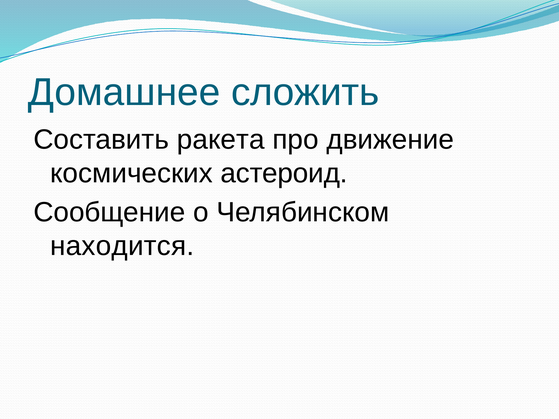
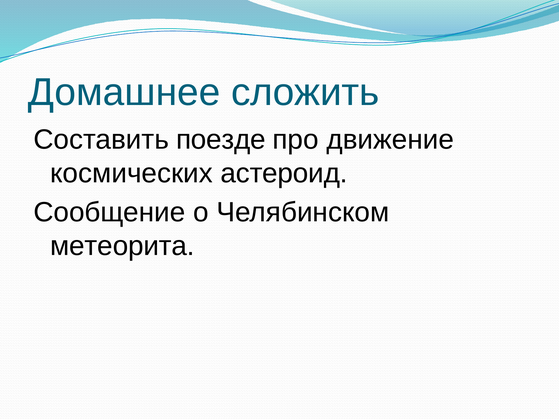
ракета: ракета -> поезде (221, 140)
находится: находится -> метеорита (122, 246)
